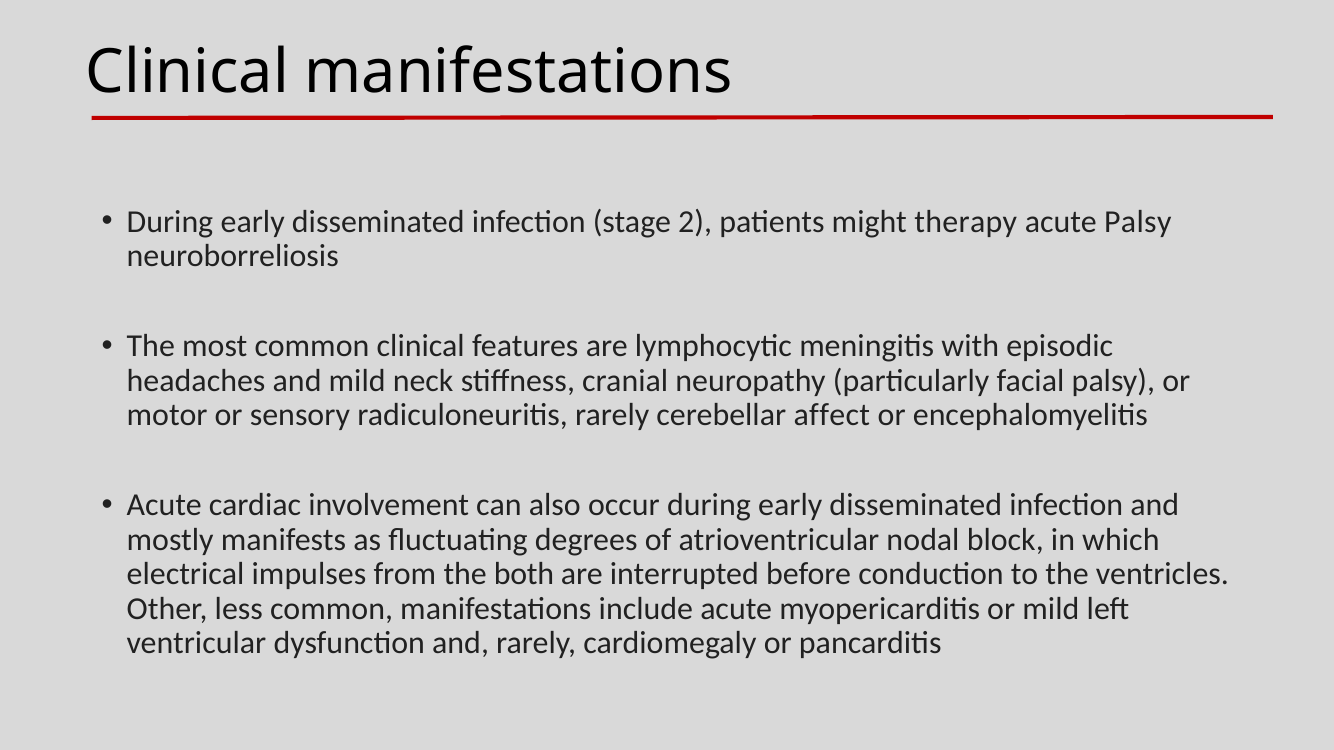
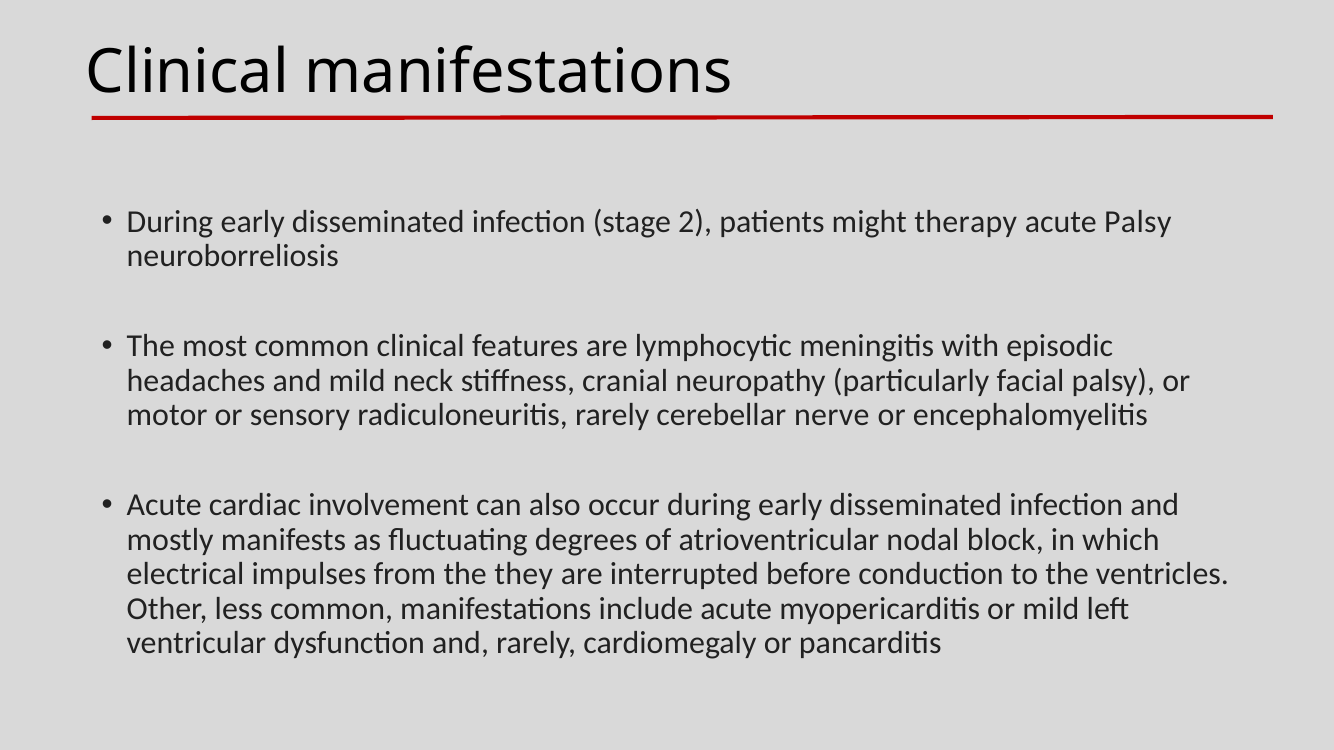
affect: affect -> nerve (832, 415)
both: both -> they (524, 575)
